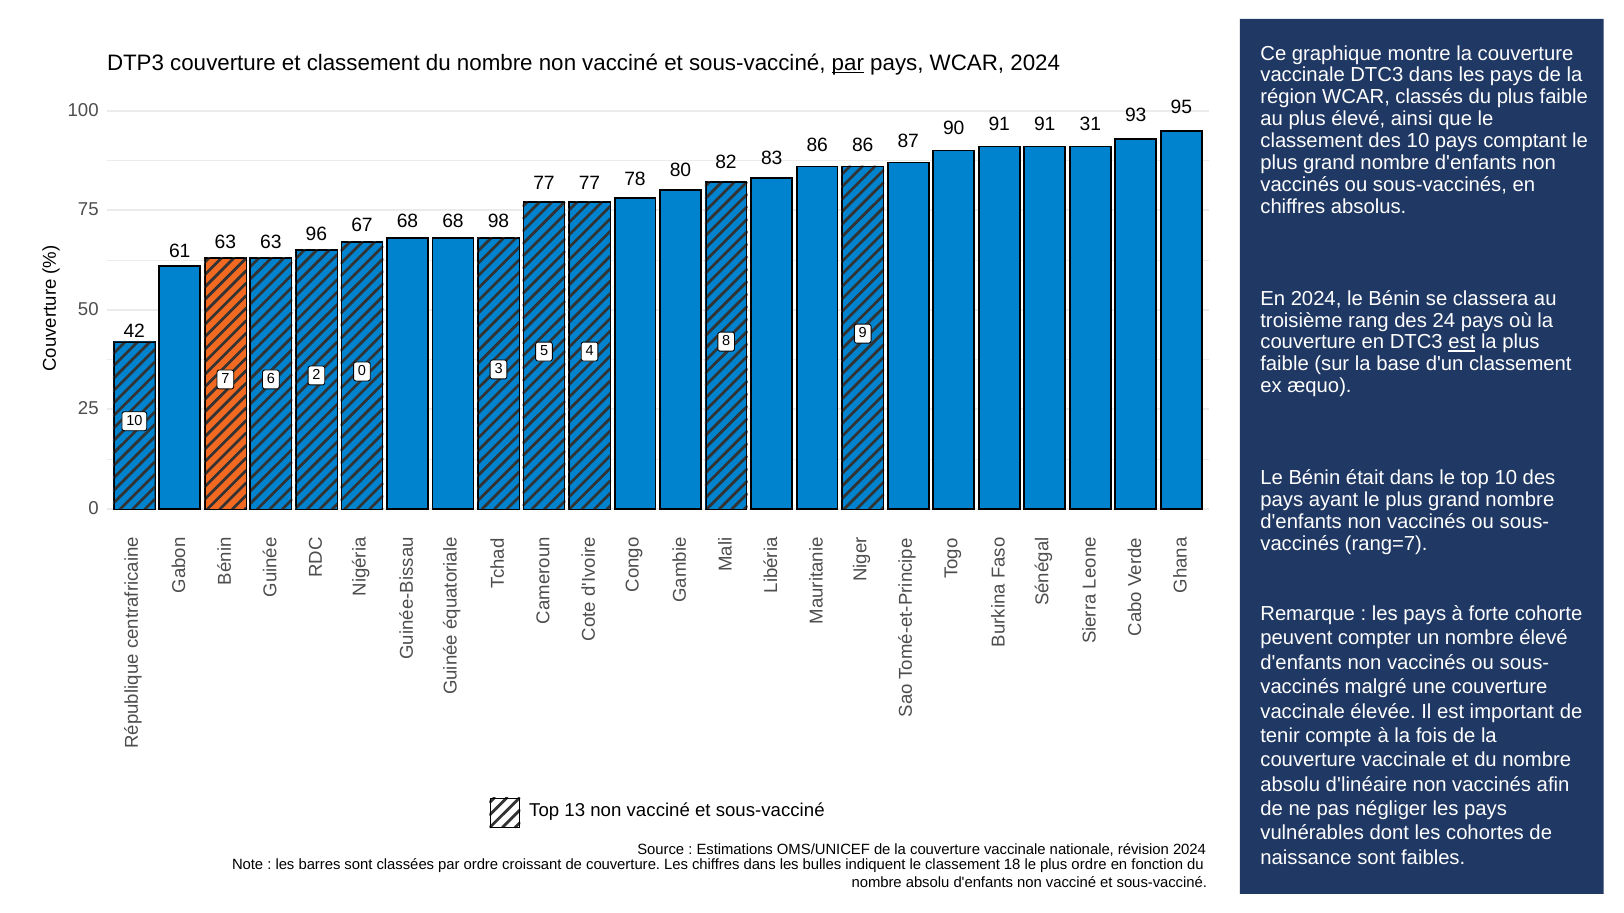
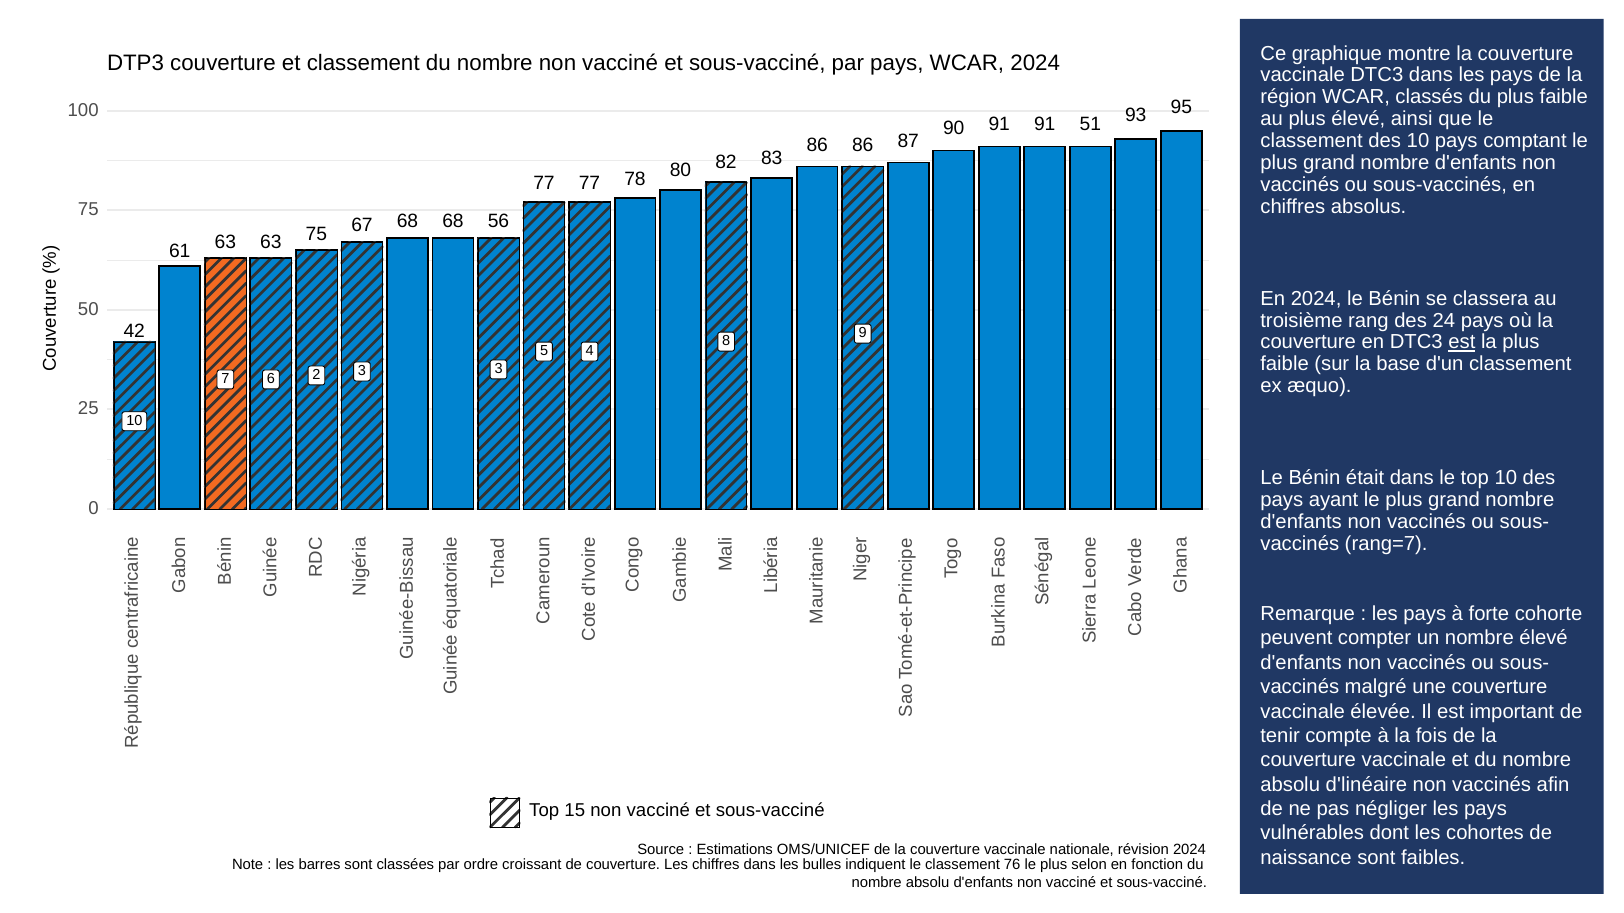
par underline: present -> none (848, 63)
31: 31 -> 51 (1090, 124)
63 96: 96 -> 75 (316, 234)
98: 98 -> 56 (499, 221)
2 0: 0 -> 3 (362, 371)
13: 13 -> 15 (575, 810)
18: 18 -> 76 (1012, 865)
plus ordre: ordre -> selon (1089, 865)
